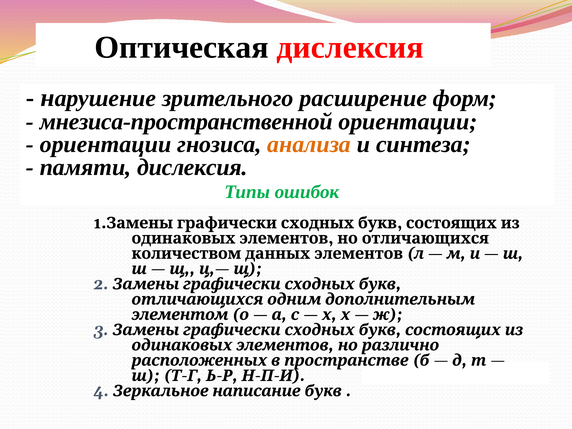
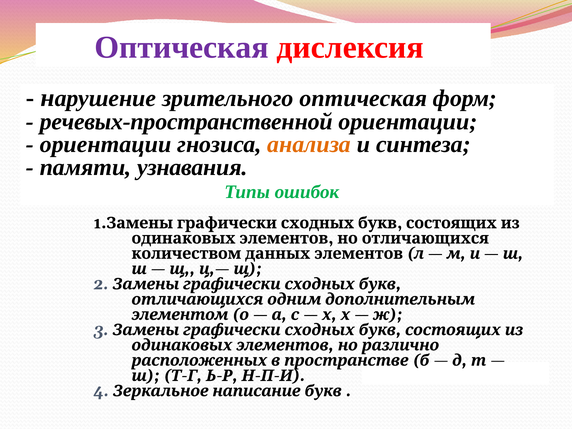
Оптическая colour: black -> purple (182, 47)
зрительного расширение: расширение -> оптическая (363, 98)
мнезиса-пространственной: мнезиса-пространственной -> речевых-пространственной (186, 122)
памяти дислексия: дислексия -> узнавания (192, 167)
